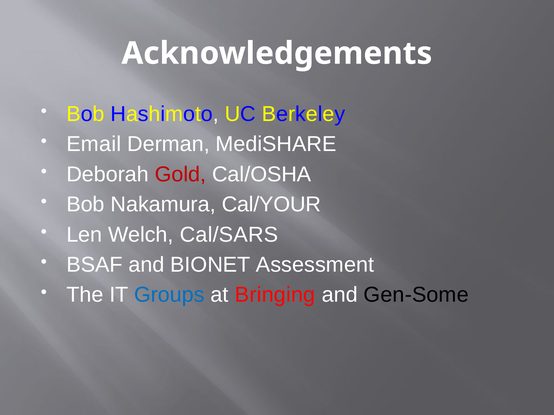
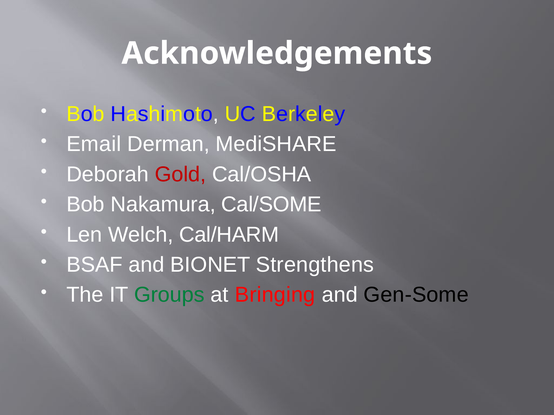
Cal/YOUR: Cal/YOUR -> Cal/SOME (271, 205)
Cal/SARS: Cal/SARS -> Cal/HARM (229, 235)
Assessment: Assessment -> Strengthens (315, 265)
Groups colour: blue -> green (169, 295)
